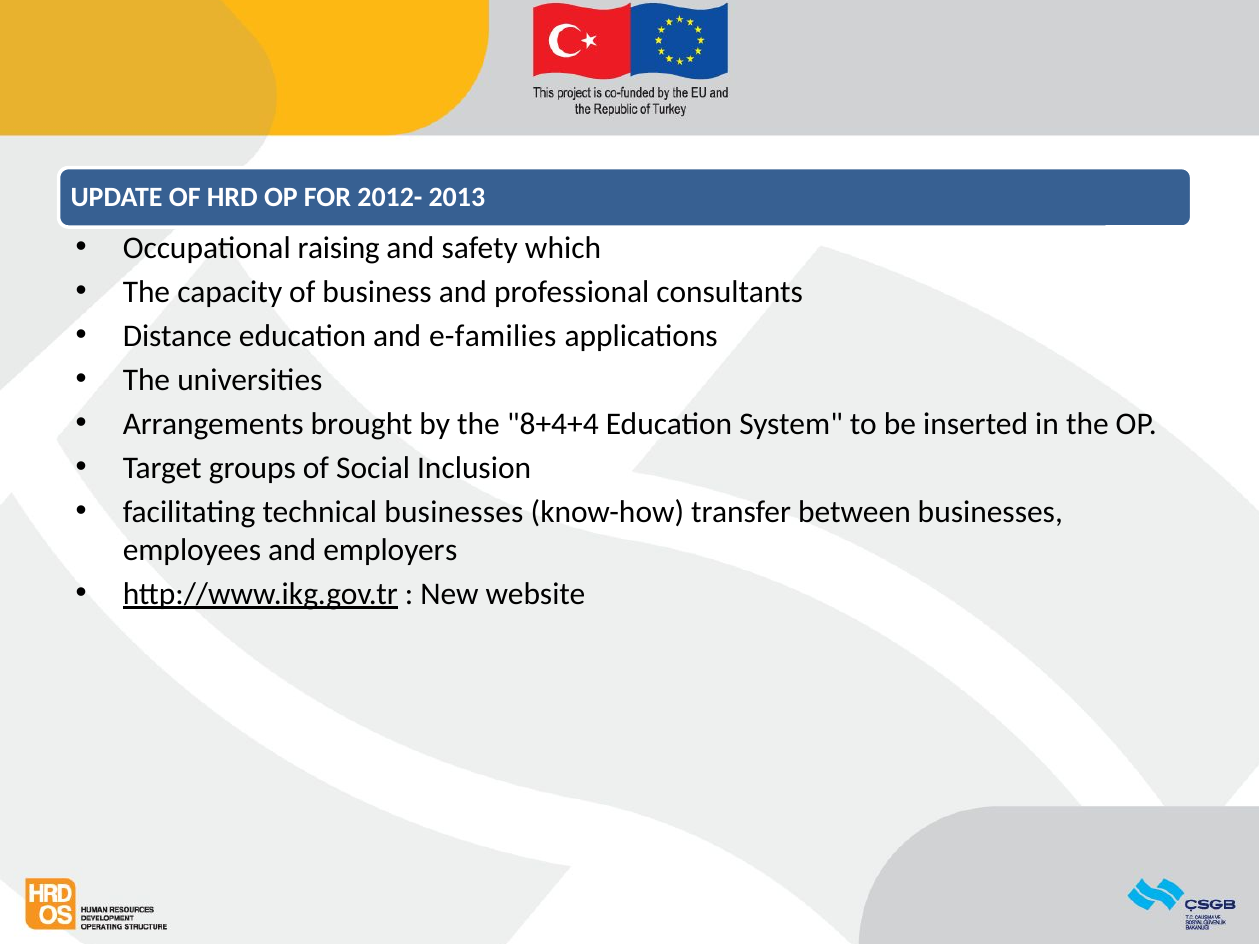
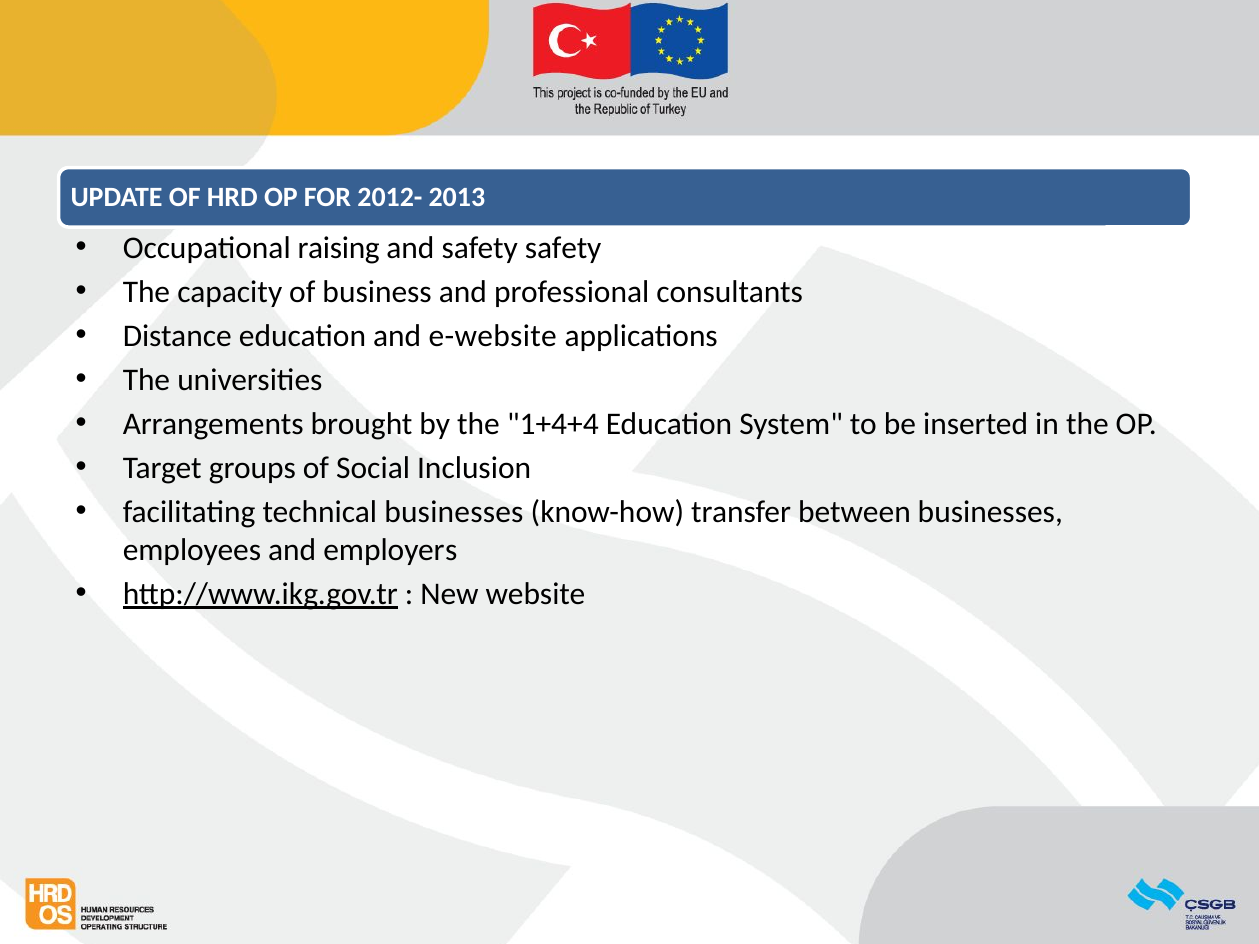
safety which: which -> safety (563, 248)
e-families: e-families -> e-website (493, 336)
8+4+4: 8+4+4 -> 1+4+4 (553, 424)
